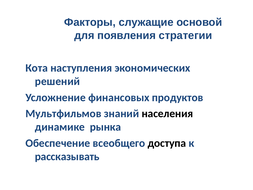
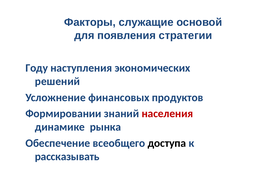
Кота: Кота -> Году (37, 68)
Мультфильмов: Мультфильмов -> Формировании (63, 113)
населения colour: black -> red (167, 113)
